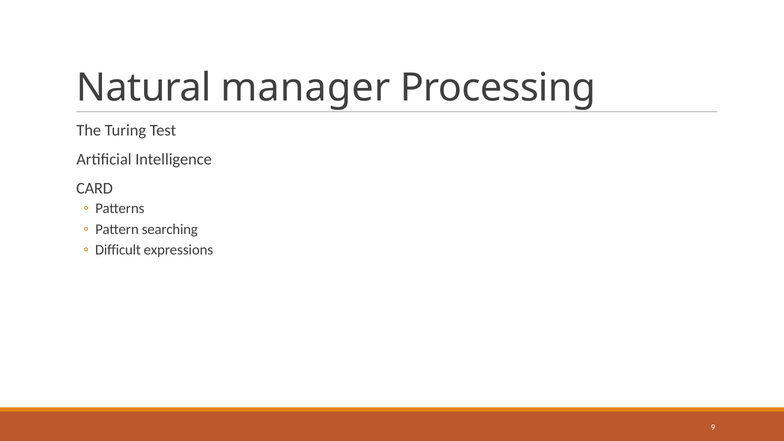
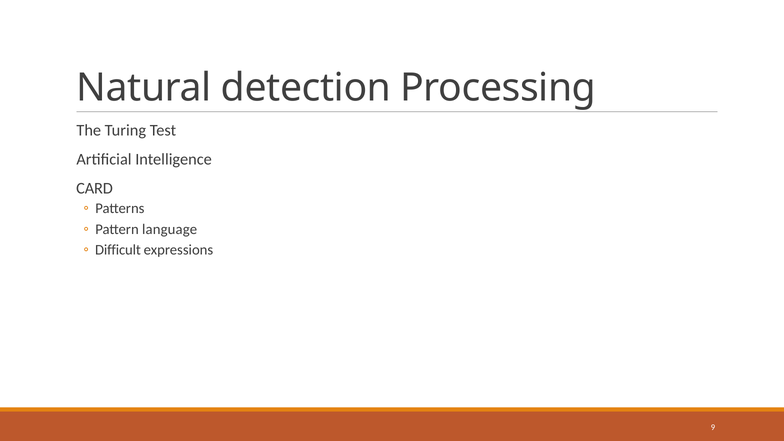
manager: manager -> detection (306, 88)
searching: searching -> language (170, 229)
